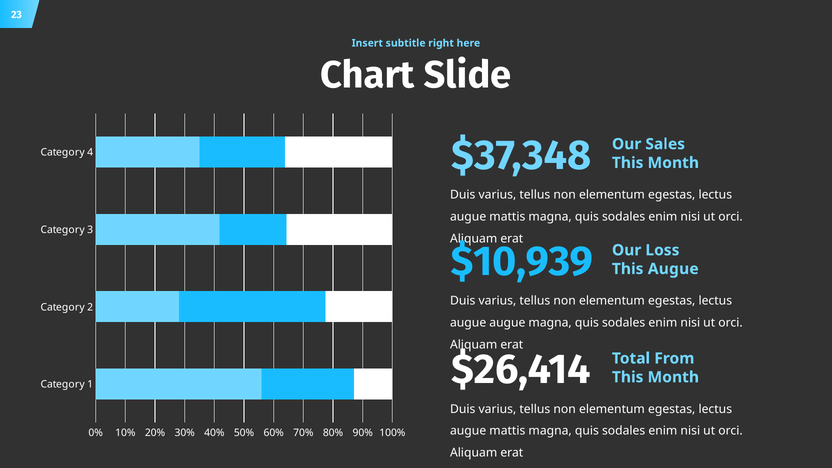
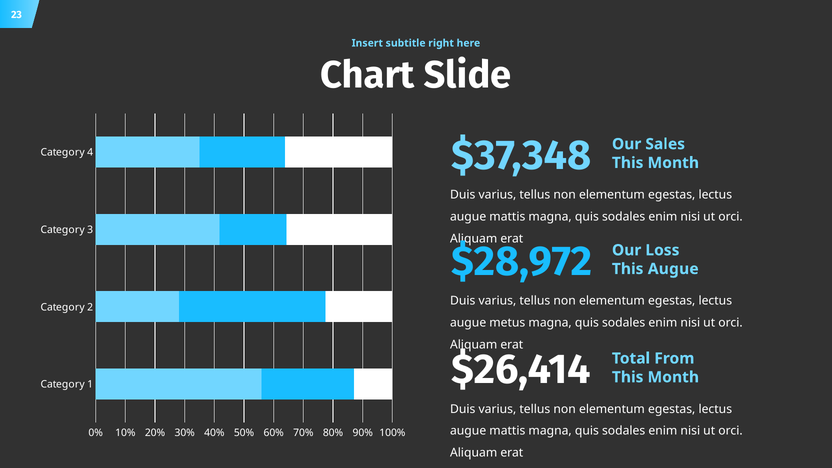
$10,939: $10,939 -> $28,972 (522, 261)
augue augue: augue -> metus (507, 323)
